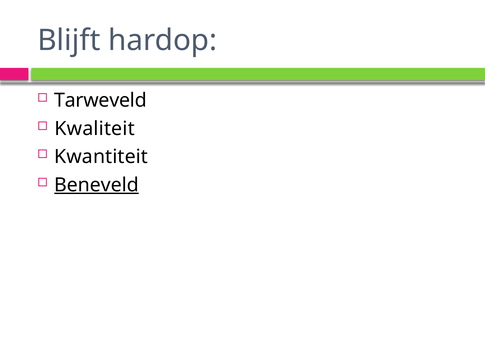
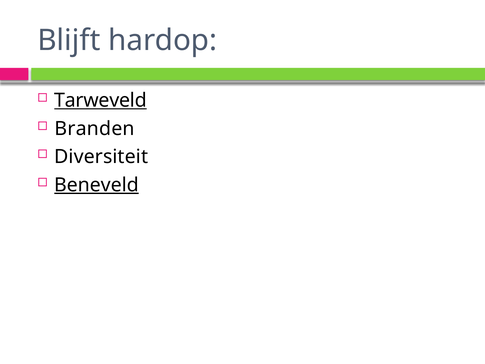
Tarweveld underline: none -> present (100, 100)
Kwaliteit: Kwaliteit -> Branden (95, 129)
Kwantiteit: Kwantiteit -> Diversiteit (101, 157)
